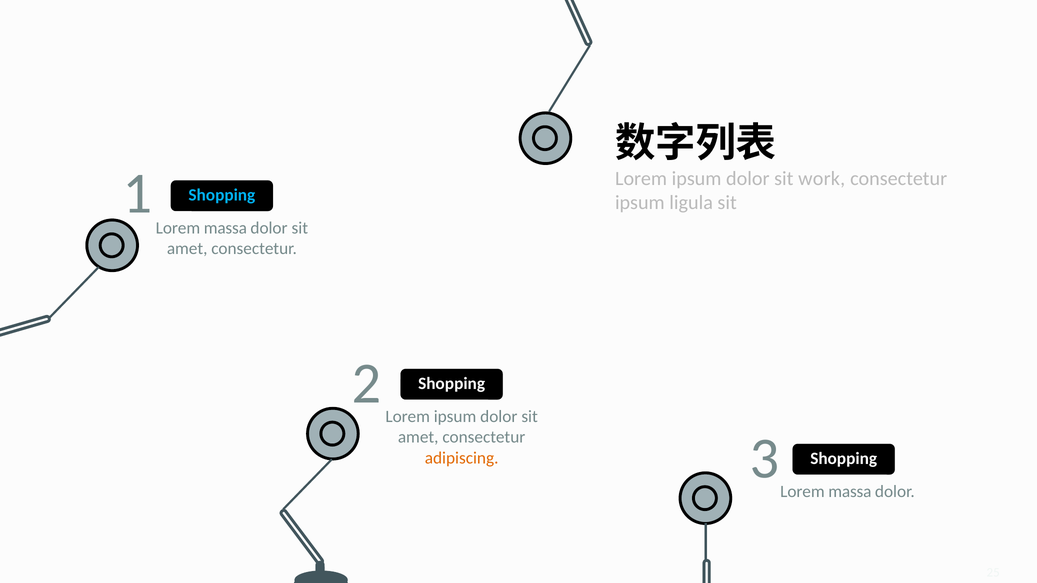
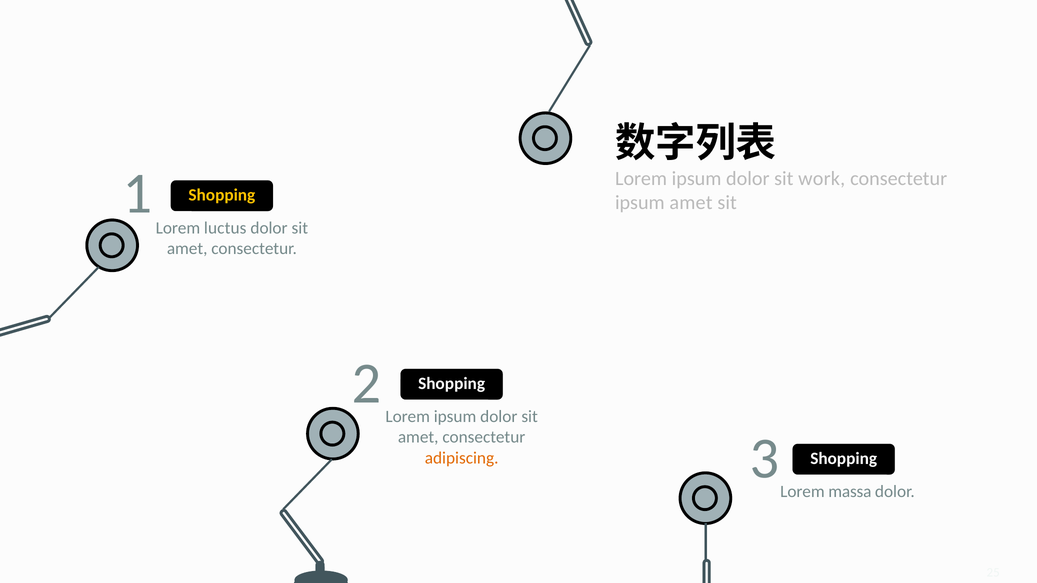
Shopping colour: light blue -> yellow (222, 195)
ipsum ligula: ligula -> amet (691, 203)
massa: massa -> luctus (225, 228)
